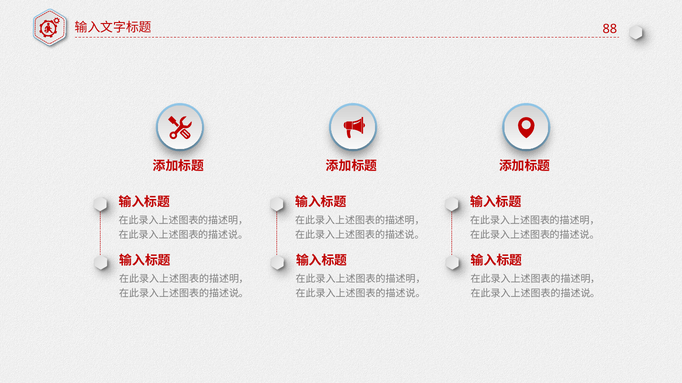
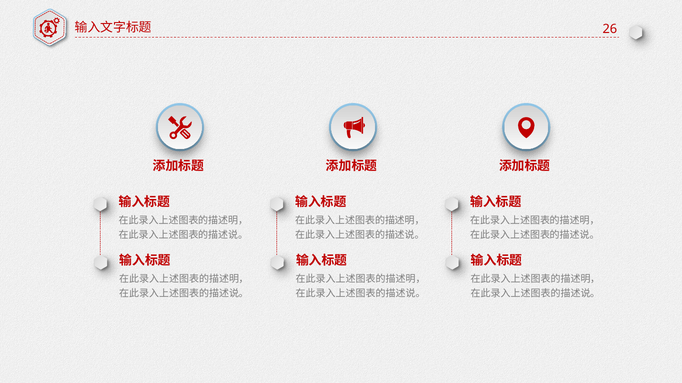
88: 88 -> 26 (610, 29)
